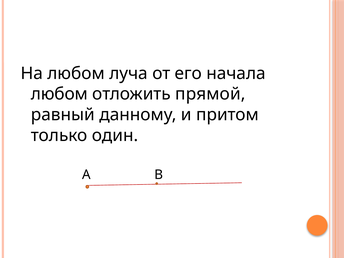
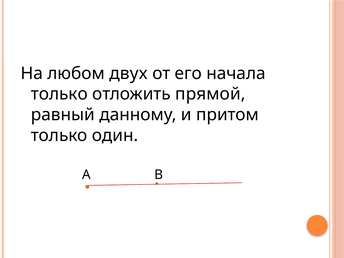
луча: луча -> двух (128, 73)
любом: любом -> только (59, 94)
